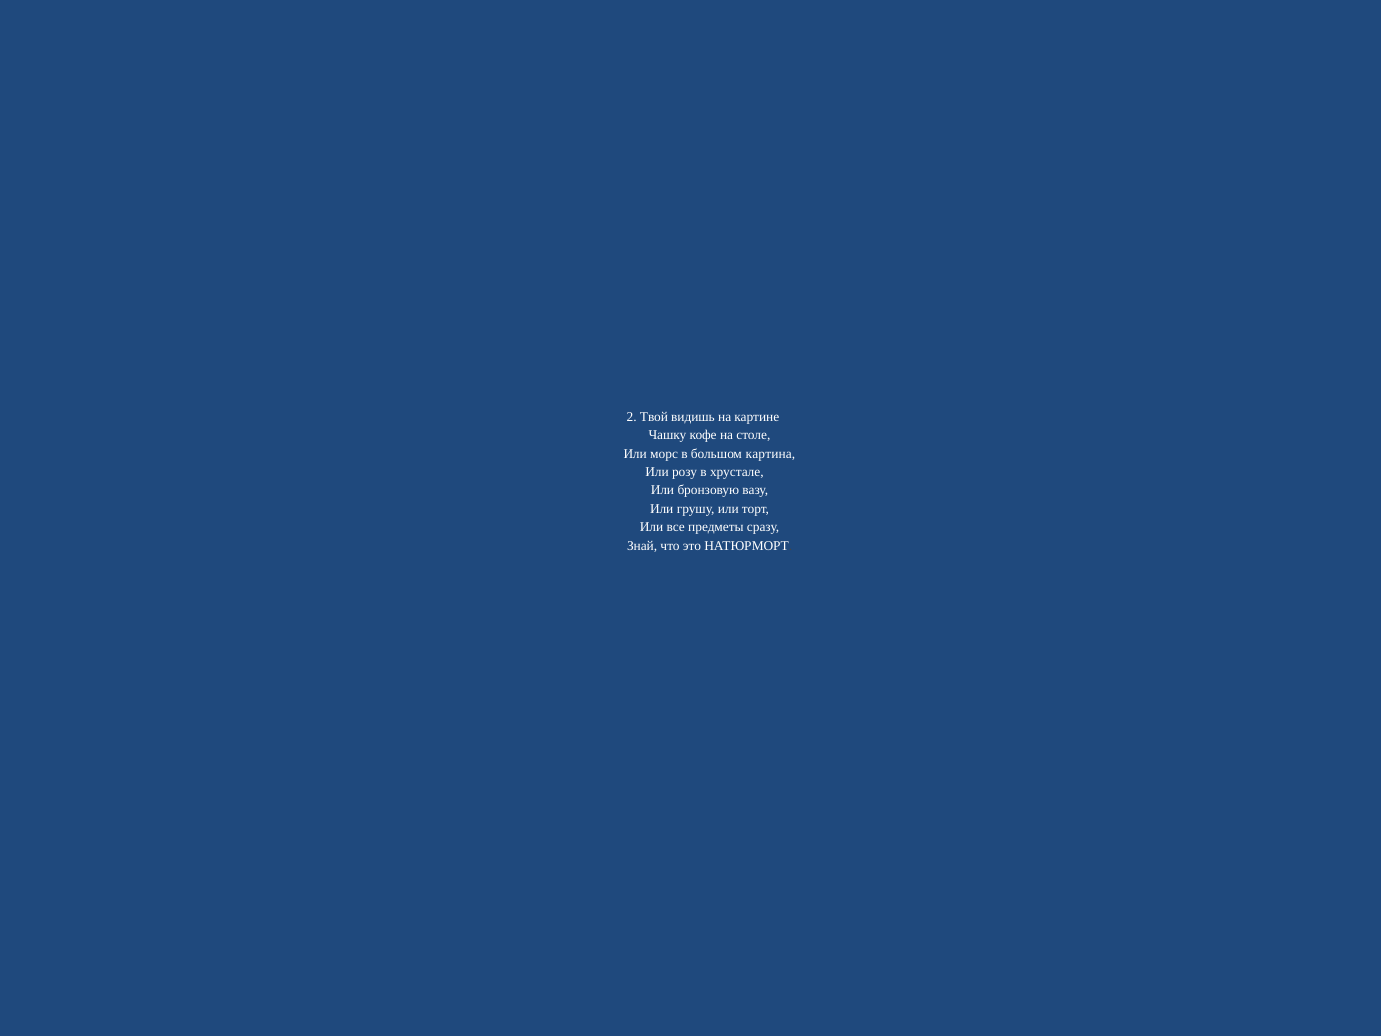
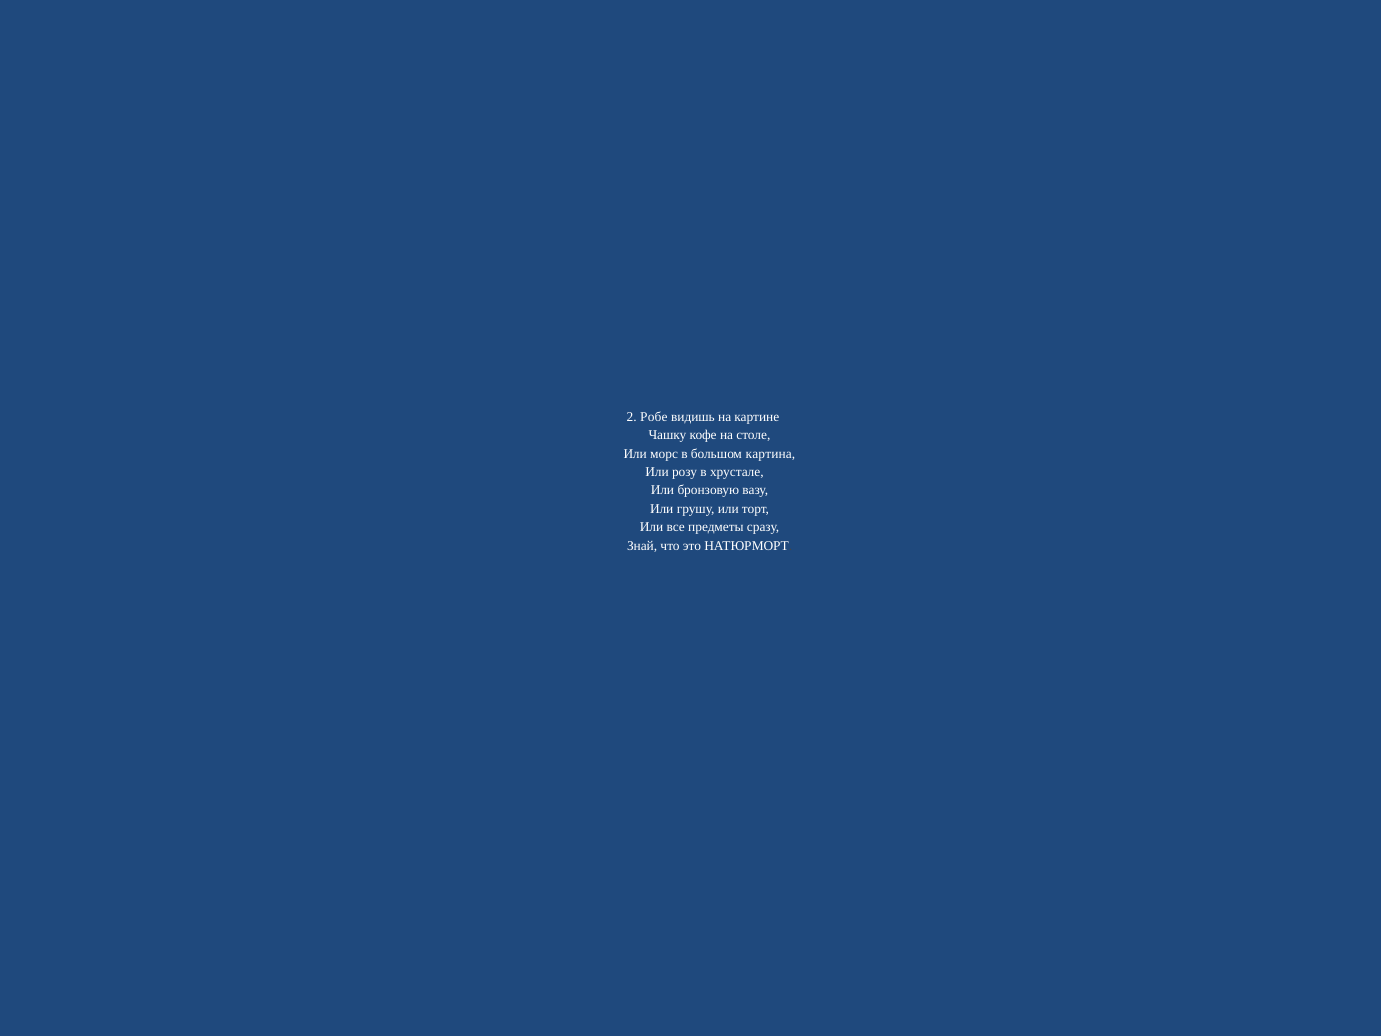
Твой: Твой -> Робе (654, 417)
